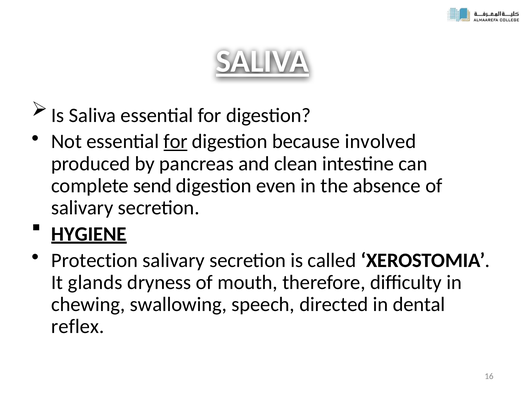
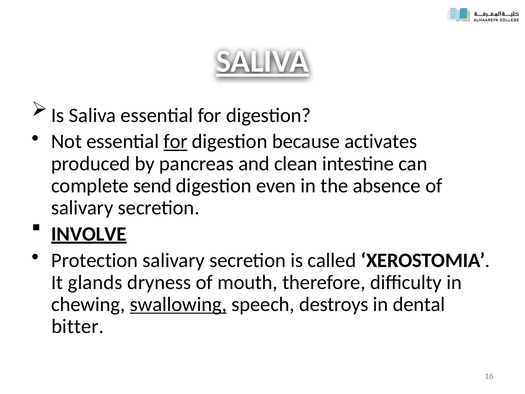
involved: involved -> activates (381, 141)
HYGIENE: HYGIENE -> INVOLVE (89, 234)
swallowing underline: none -> present (178, 304)
directed: directed -> destroys (334, 304)
reflex: reflex -> bitter (78, 326)
